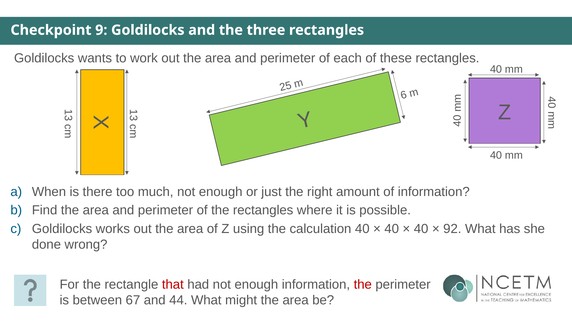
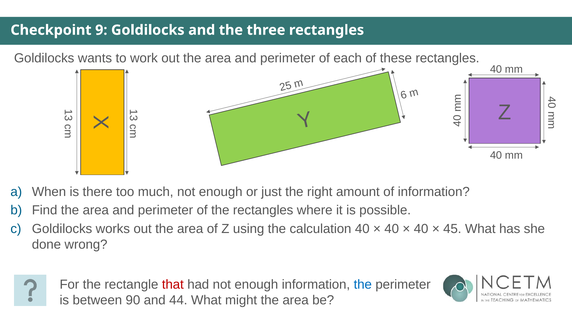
92: 92 -> 45 (452, 228)
the colour: red -> blue (363, 284)
67: 67 -> 90 (133, 300)
